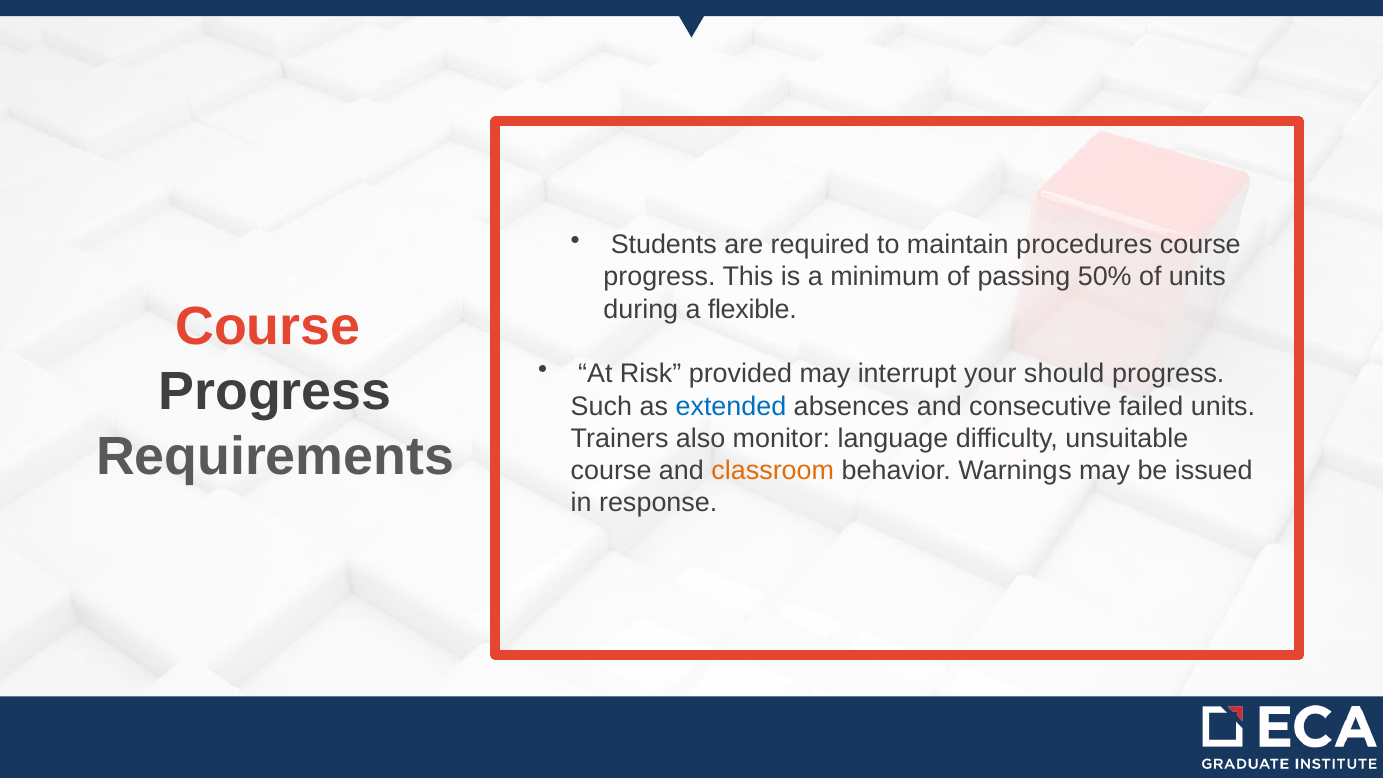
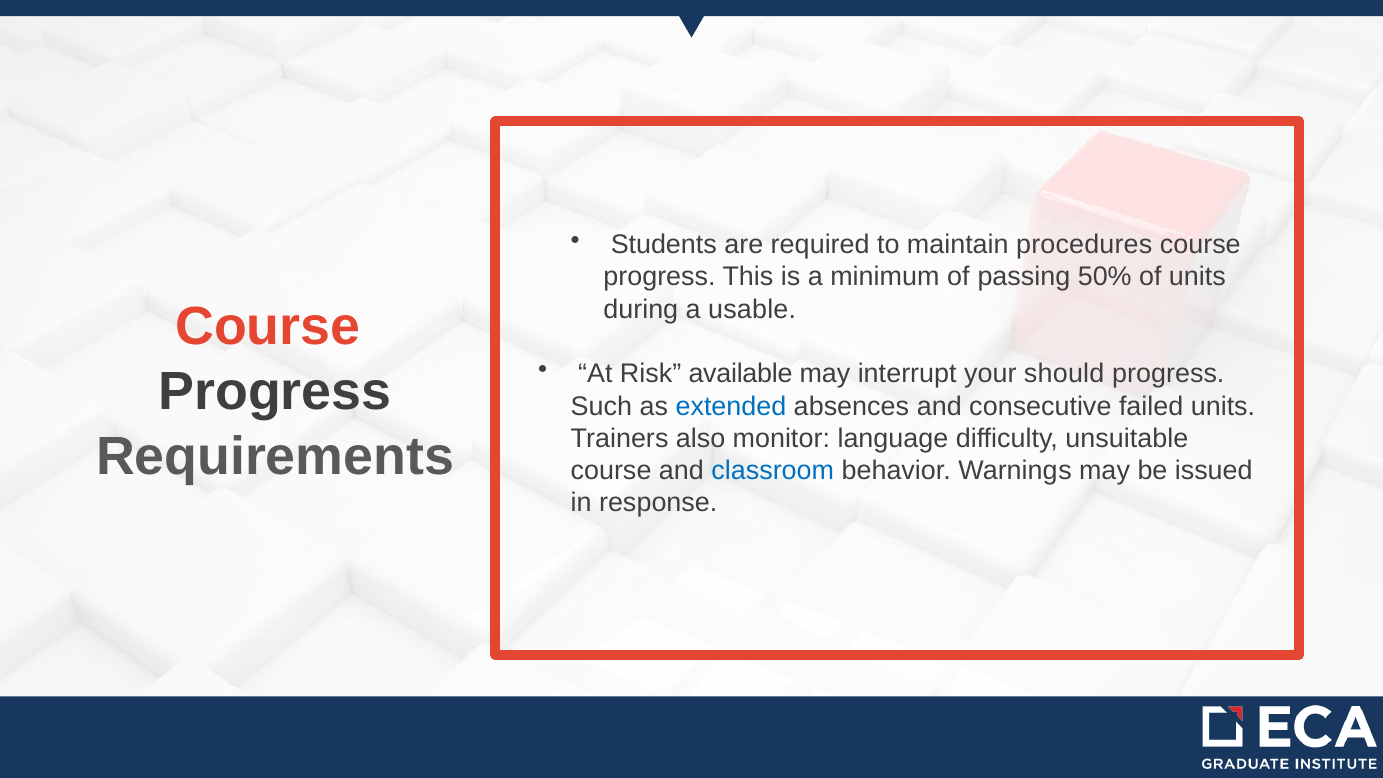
flexible: flexible -> usable (752, 309)
provided: provided -> available (741, 374)
classroom colour: orange -> blue (773, 471)
